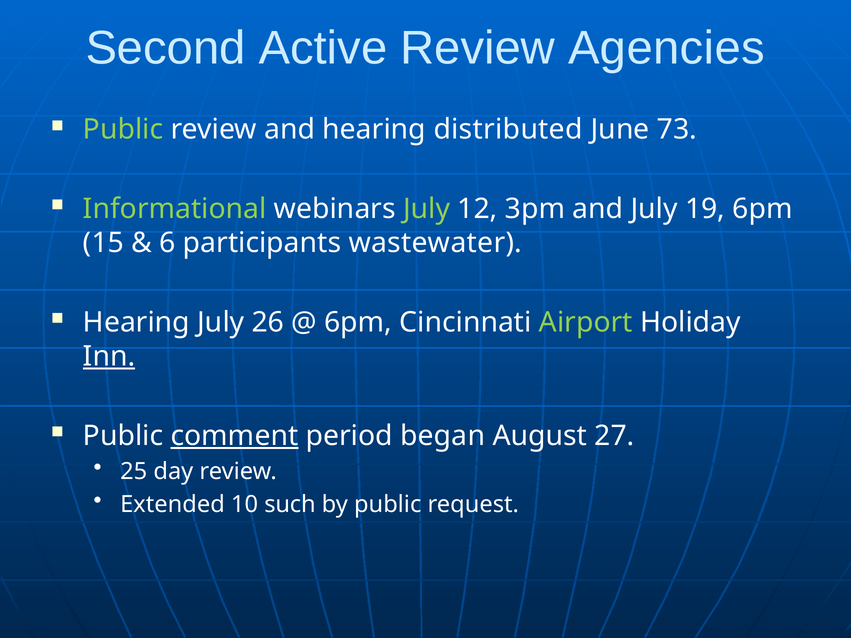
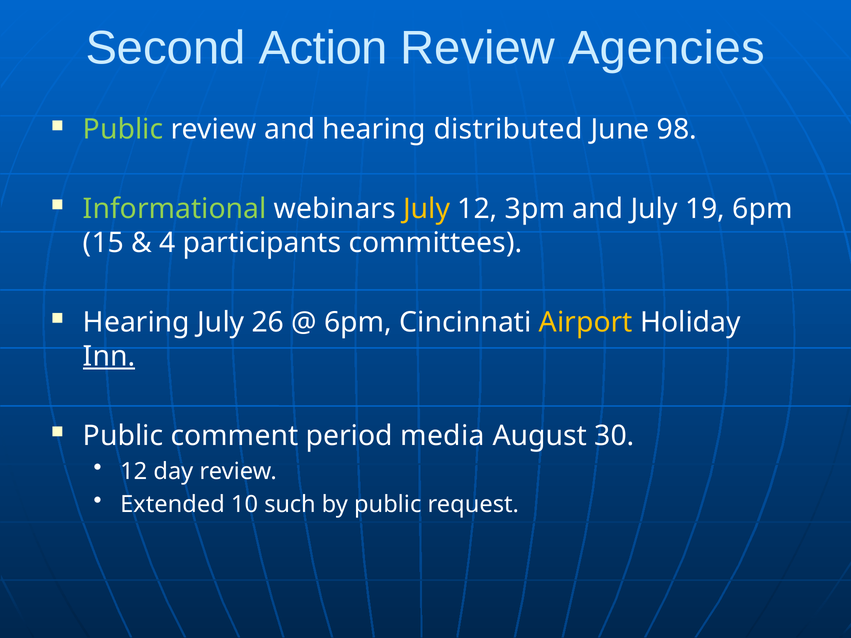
Active: Active -> Action (323, 48)
73: 73 -> 98 (677, 130)
July colour: light green -> yellow (427, 209)
6: 6 -> 4 (168, 243)
wastewater: wastewater -> committees (435, 243)
Airport colour: light green -> yellow (586, 322)
comment underline: present -> none (234, 436)
began: began -> media (443, 436)
27: 27 -> 30 (614, 436)
25: 25 -> 12 (134, 472)
